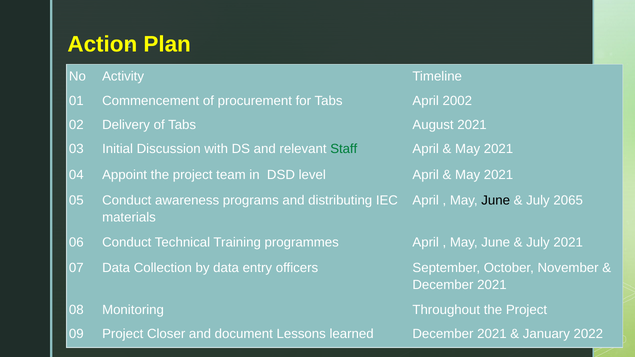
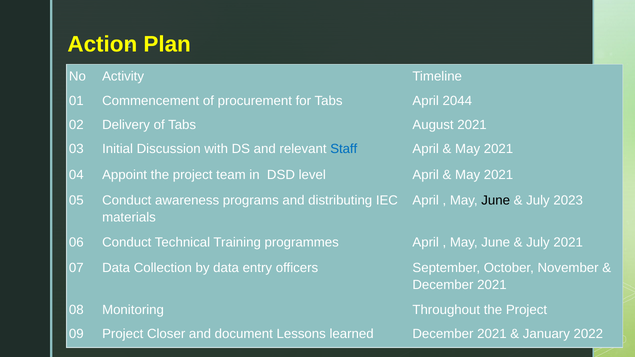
2002: 2002 -> 2044 (457, 101)
Staff colour: green -> blue (344, 149)
2065: 2065 -> 2023 (568, 201)
